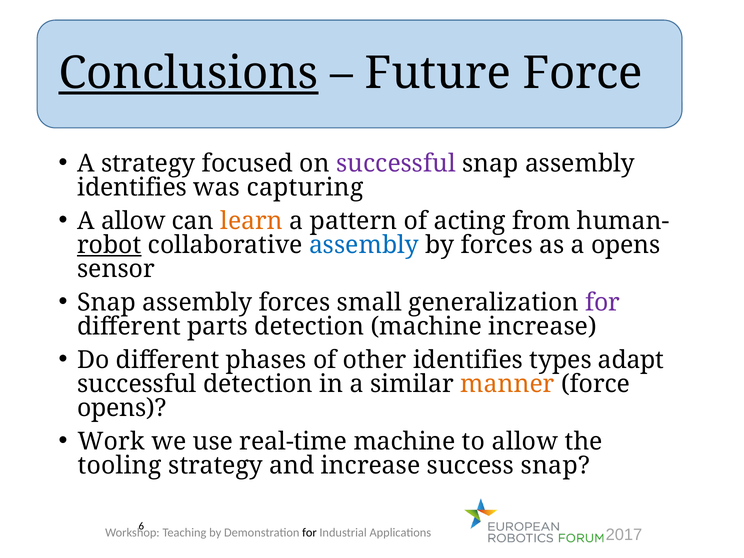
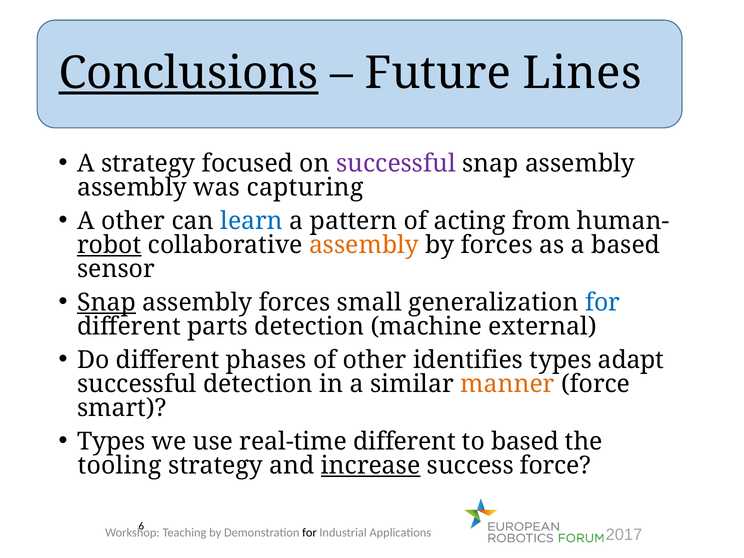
Future Force: Force -> Lines (582, 73)
identifies: identifies -> assembly (132, 187)
A allow: allow -> other (133, 221)
learn colour: orange -> blue (252, 221)
assembly colour: blue -> orange (364, 245)
a opens: opens -> based (626, 245)
Snap underline: none -> present (107, 302)
for colour: purple -> blue (603, 302)
machine increase: increase -> external (543, 327)
opens: opens -> smart (122, 408)
Work: Work -> Types (111, 442)
real-time machine: machine -> different (405, 442)
to allow: allow -> based (525, 442)
increase underline: none -> present (371, 466)
success snap: snap -> force (555, 466)
